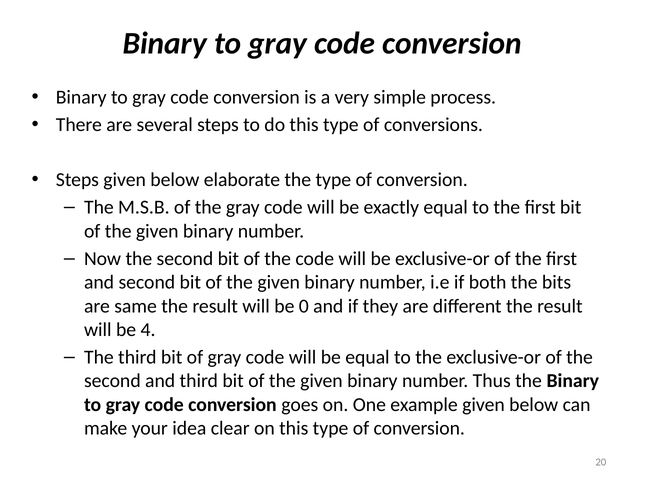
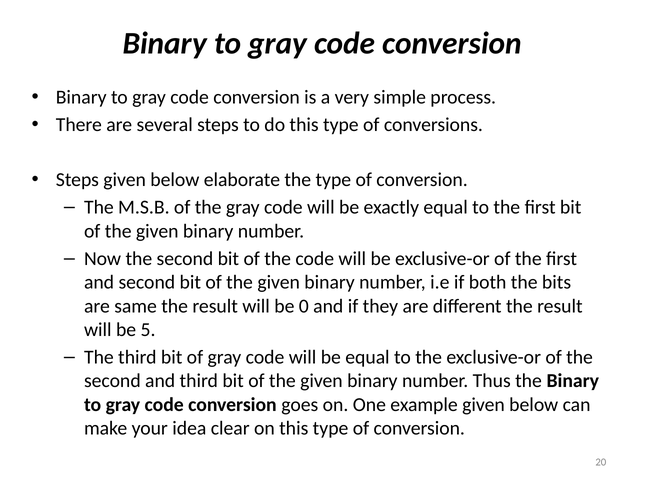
4: 4 -> 5 (148, 330)
